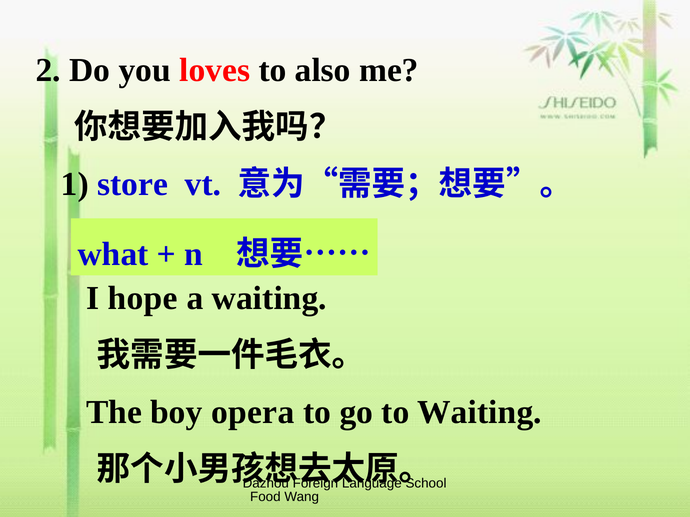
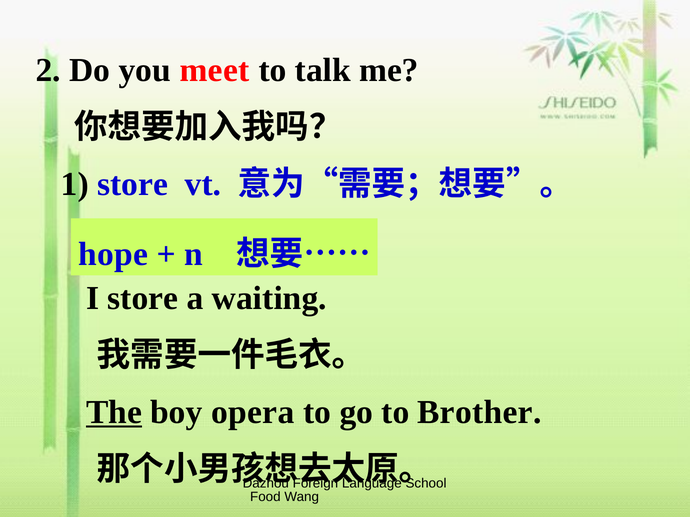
loves: loves -> meet (215, 70)
also: also -> talk (323, 70)
what: what -> hope (113, 254)
I hope: hope -> store (143, 299)
The underline: none -> present (114, 413)
to Waiting: Waiting -> Brother (479, 413)
